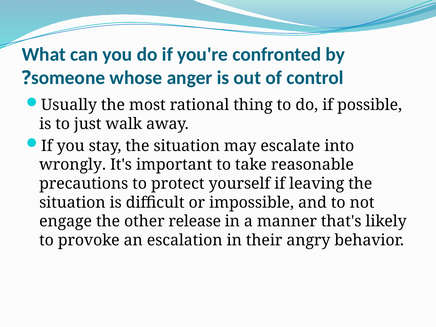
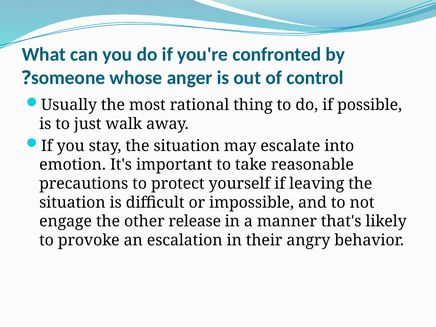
wrongly: wrongly -> emotion (73, 165)
